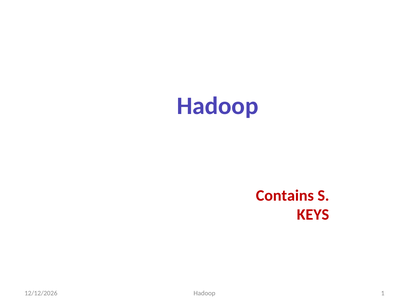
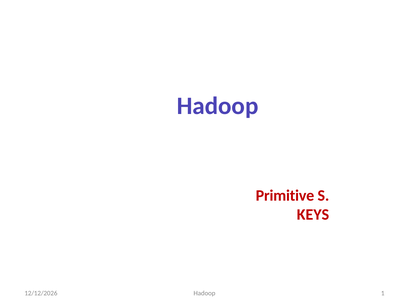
Contains: Contains -> Primitive (285, 195)
